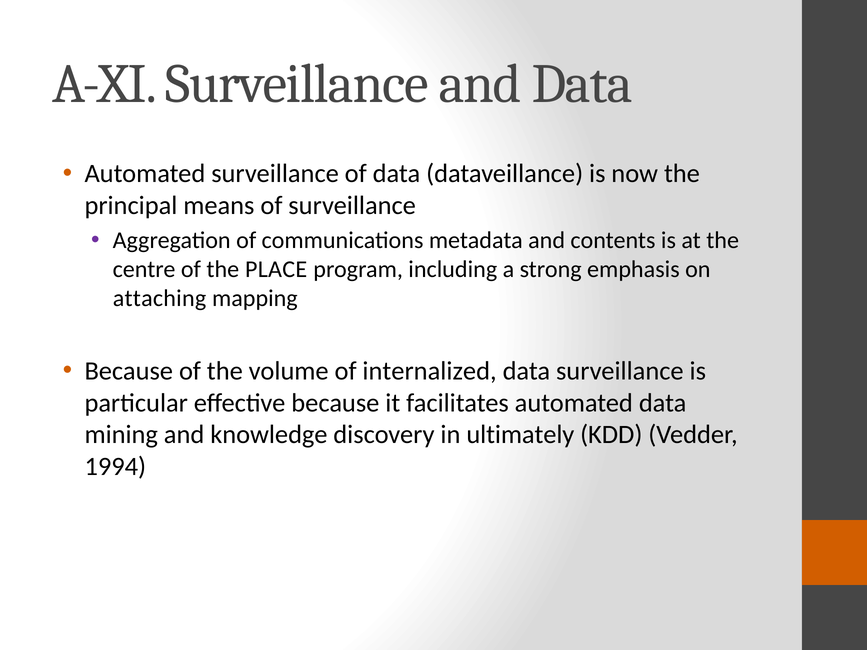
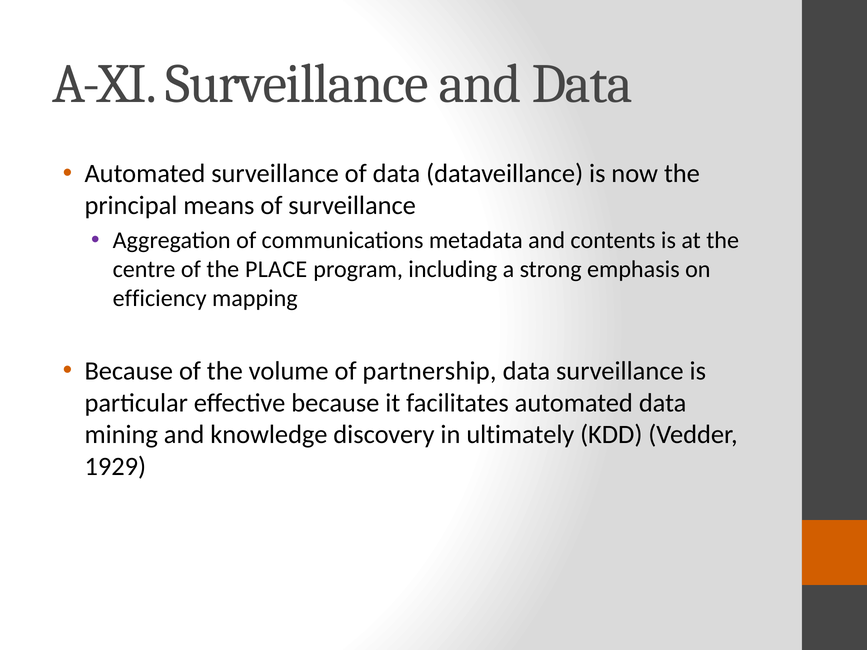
attaching: attaching -> efficiency (160, 298)
internalized: internalized -> partnership (429, 371)
1994: 1994 -> 1929 (115, 467)
